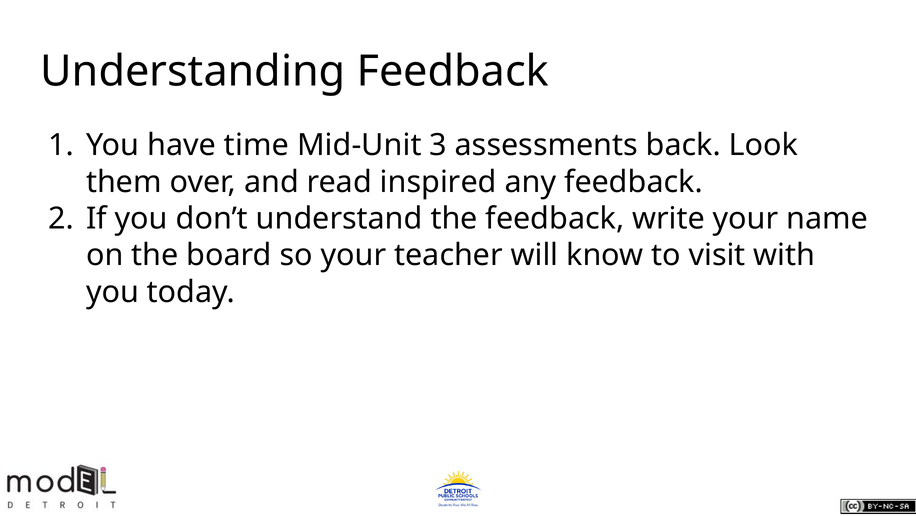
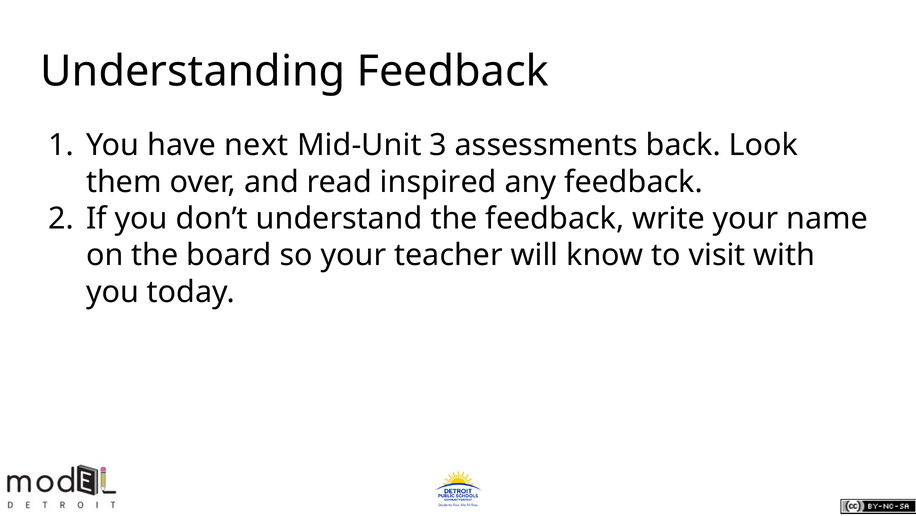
time: time -> next (256, 145)
